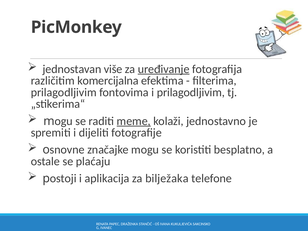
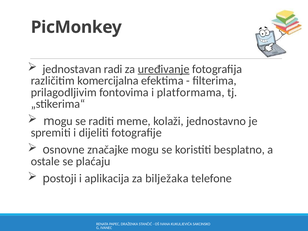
više: više -> radi (113, 69)
i prilagodljivim: prilagodljivim -> platformama (191, 92)
meme underline: present -> none (134, 121)
